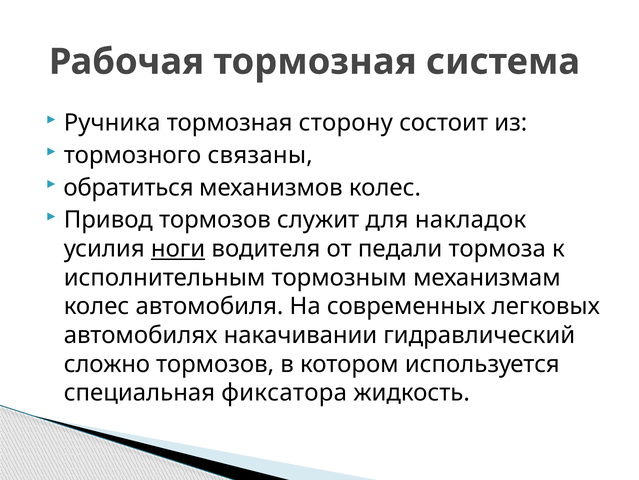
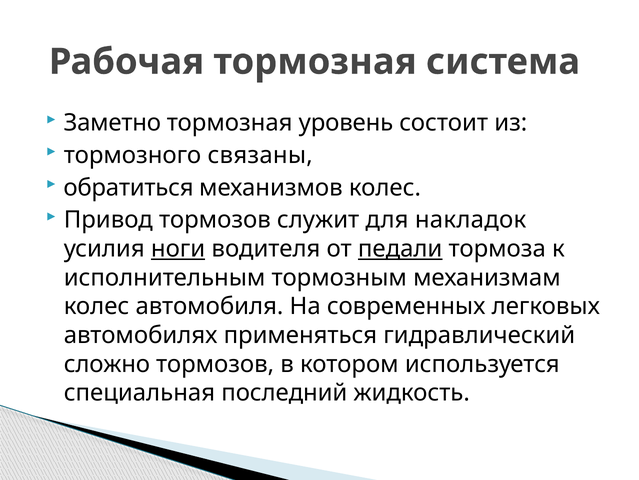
Ручника: Ручника -> Заметно (112, 123)
сторону: сторону -> уровень (346, 123)
педали underline: none -> present (400, 248)
накачивании: накачивании -> применяться (300, 335)
фиксатора: фиксатора -> последний (284, 392)
